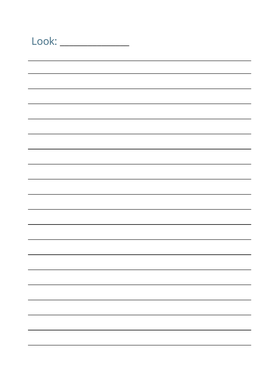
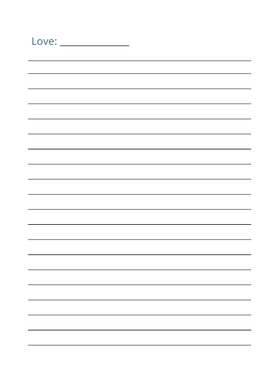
Look: Look -> Love (44, 42)
